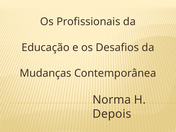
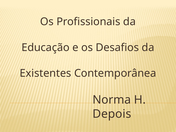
Mudanças: Mudanças -> Existentes (45, 73)
